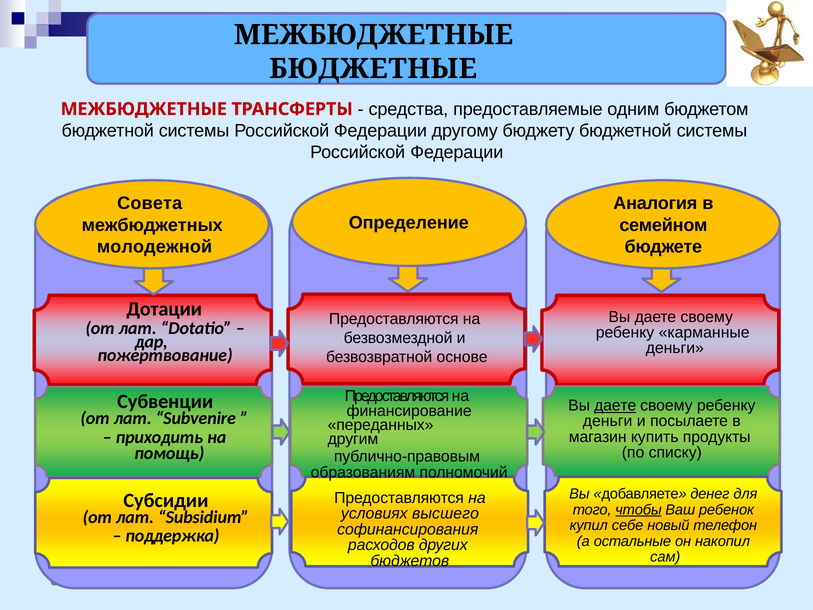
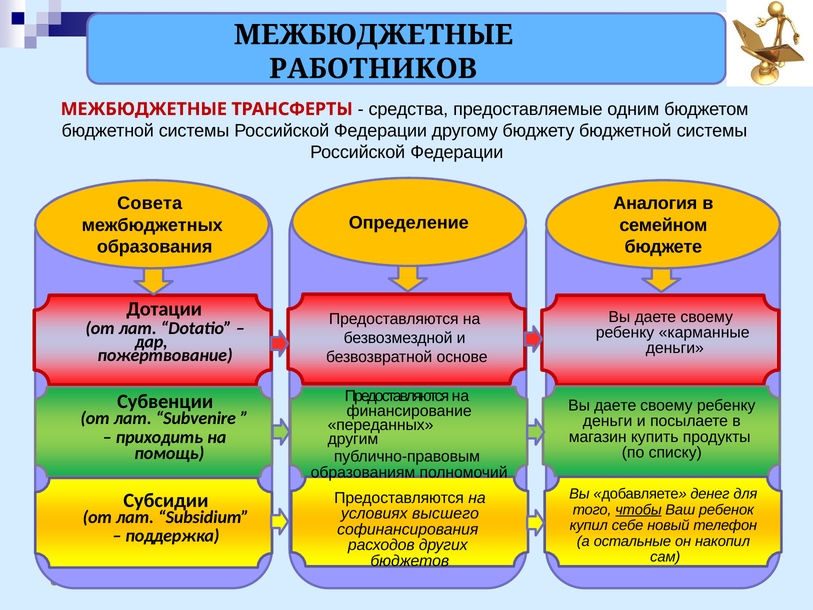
БЮДЖЕТНЫЕ: БЮДЖЕТНЫЕ -> РАБОТНИКОВ (373, 69)
молодежной: молодежной -> образования (155, 247)
даете underline: present -> none (615, 406)
